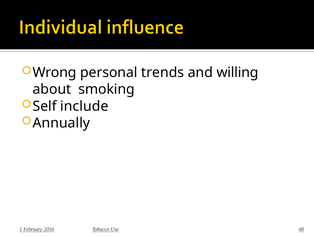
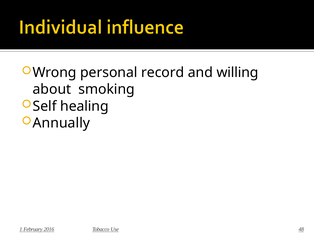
trends: trends -> record (163, 72)
include: include -> healing (84, 106)
